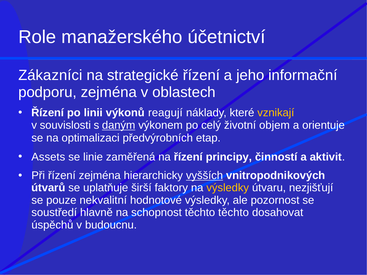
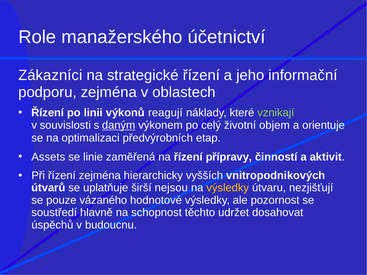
vznikají colour: yellow -> light green (276, 113)
principy: principy -> přípravy (229, 157)
vyšších underline: present -> none (204, 176)
faktory: faktory -> nejsou (171, 188)
nekvalitní: nekvalitní -> vázaného (103, 200)
těchto těchto: těchto -> udržet (234, 213)
